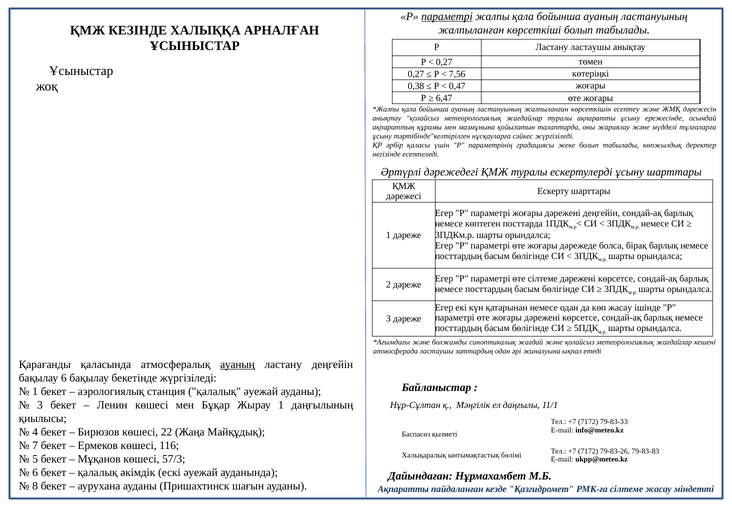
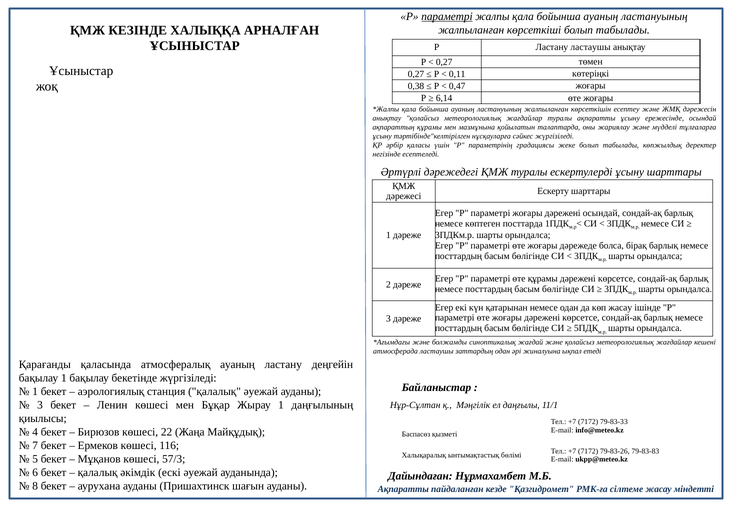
7,56: 7,56 -> 0,11 (457, 74)
6,47: 6,47 -> 6,14 (444, 98)
дәрежені деңгейін: деңгейін -> осындай (601, 213)
өте сілтеме: сілтеме -> құрамы (543, 278)
ауаның underline: present -> none (238, 364)
бақылау 6: 6 -> 1 (64, 378)
